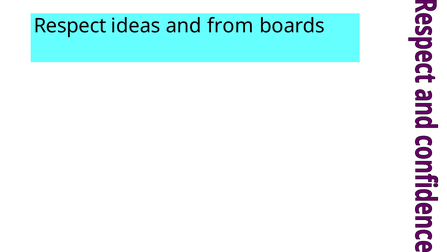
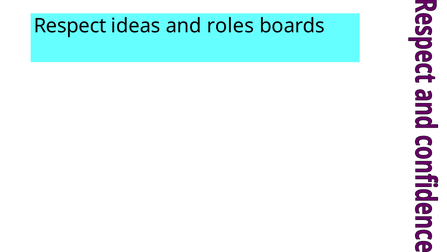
from: from -> roles (230, 26)
